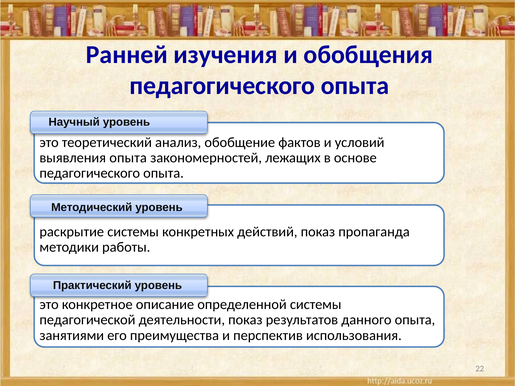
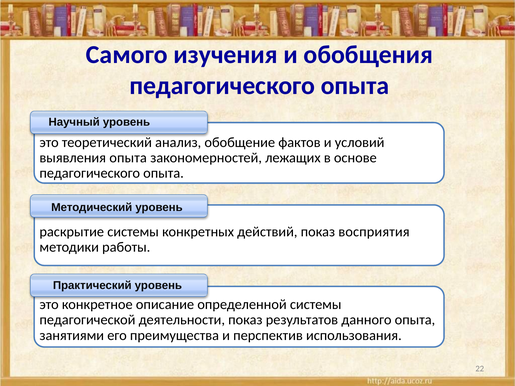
Ранней: Ранней -> Самого (127, 55)
пропаганда: пропаганда -> восприятия (374, 232)
